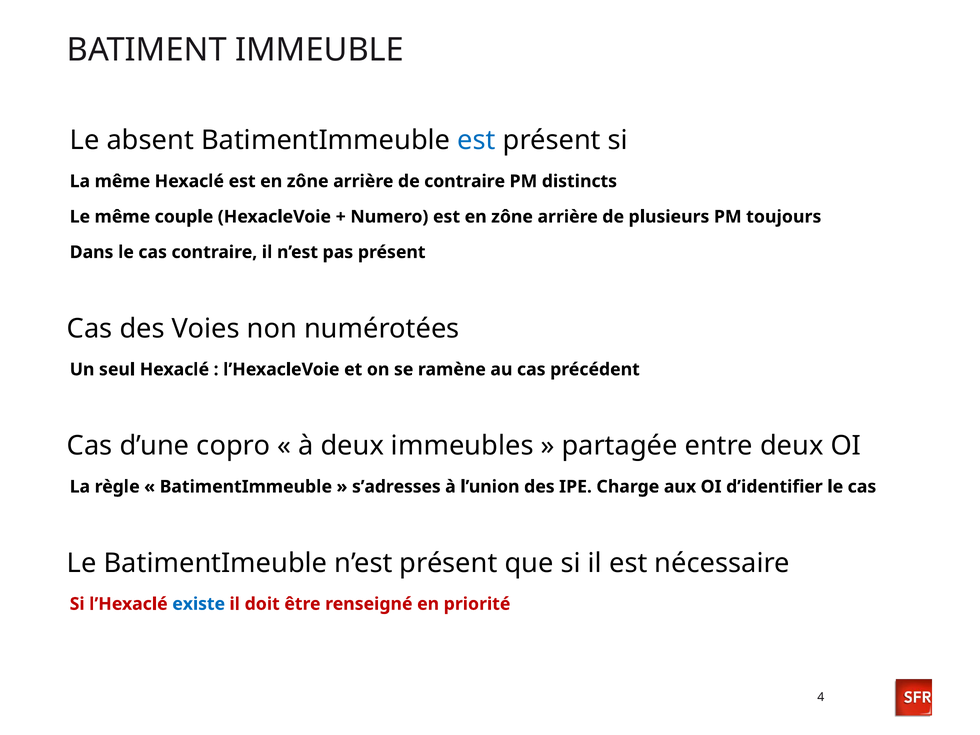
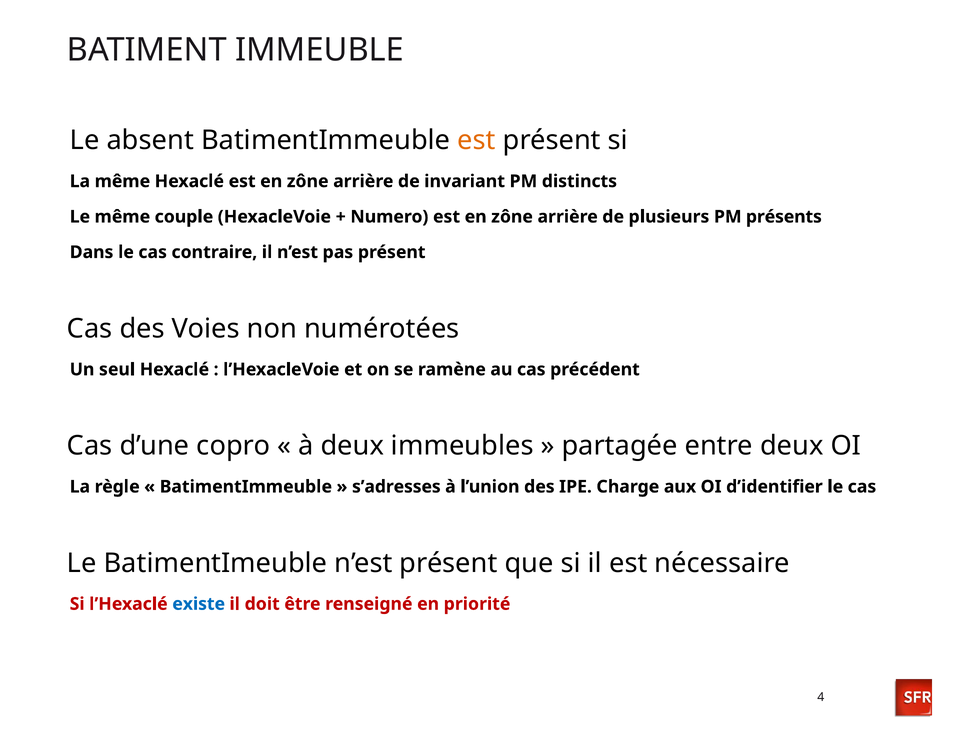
est colour: blue -> orange (476, 140)
de contraire: contraire -> invariant (465, 181)
toujours: toujours -> présents (784, 217)
